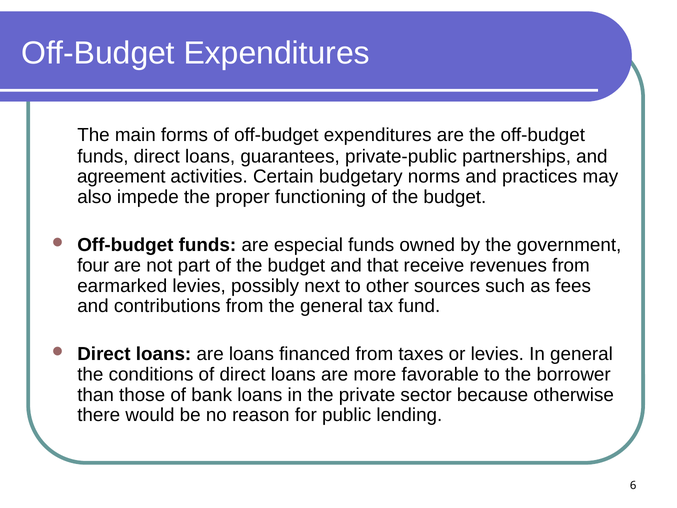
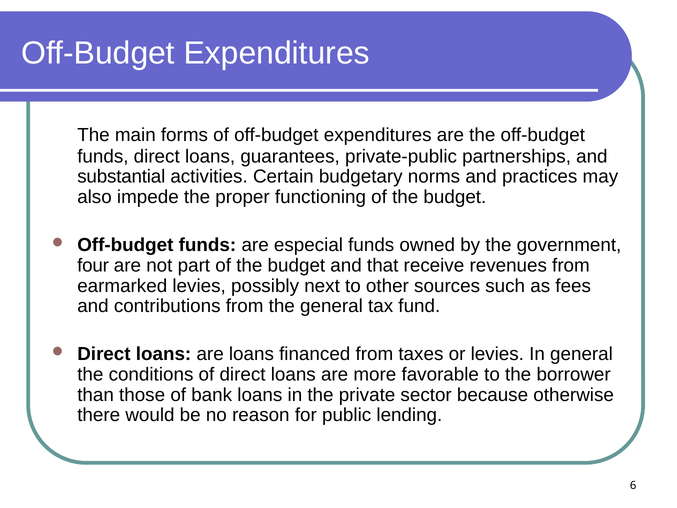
agreement: agreement -> substantial (121, 177)
